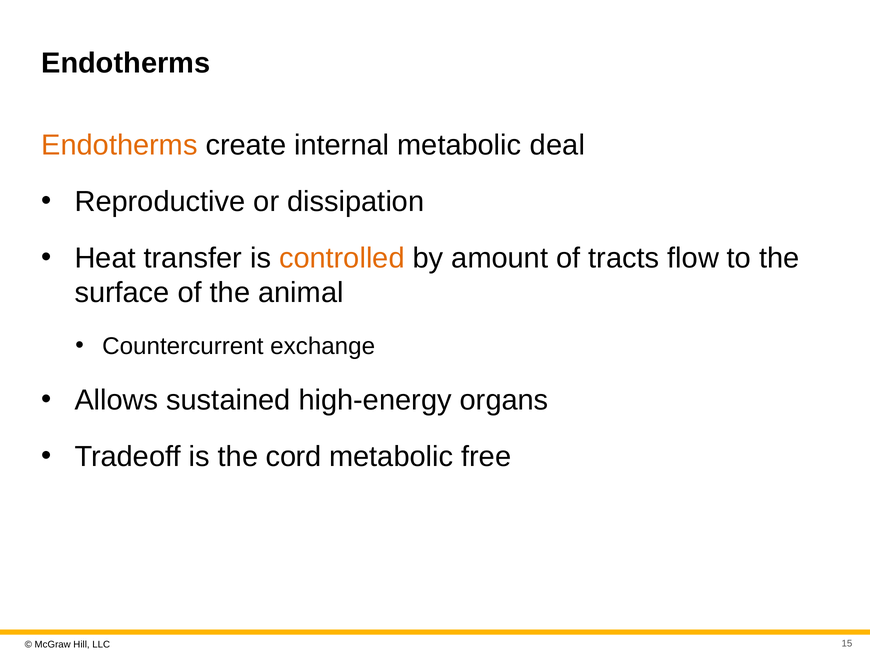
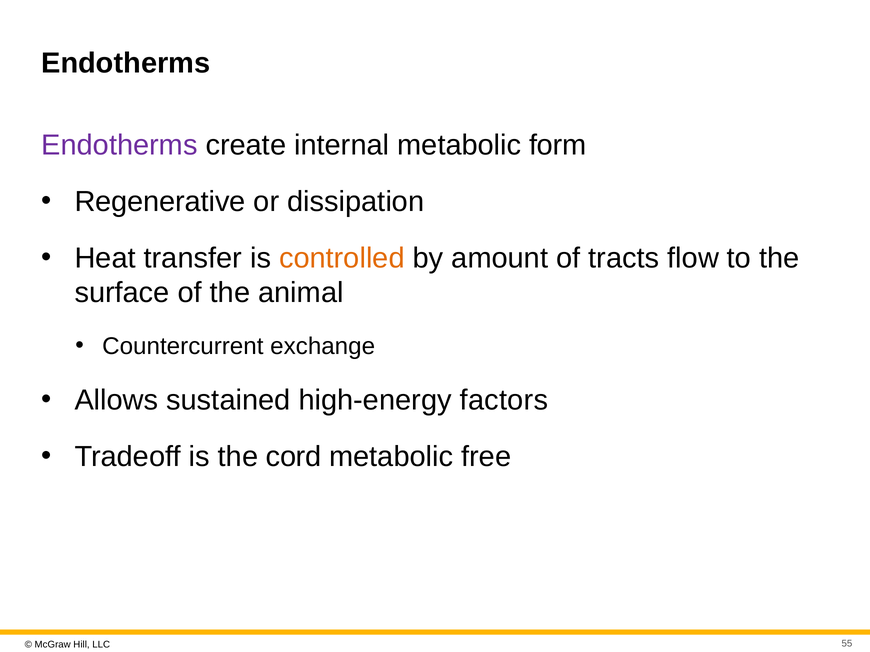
Endotherms colour: orange -> purple (119, 145)
deal: deal -> form (558, 145)
Reproductive: Reproductive -> Regenerative (160, 202)
organs: organs -> factors (504, 400)
15: 15 -> 55 (847, 644)
